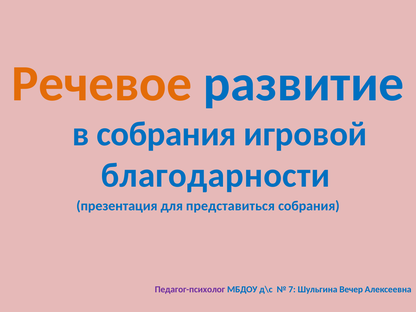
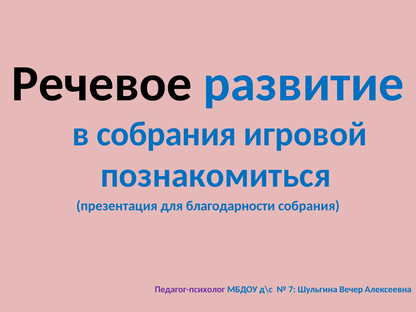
Речевое colour: orange -> black (102, 84)
благодарности: благодарности -> познакомиться (216, 176)
представиться: представиться -> благодарности (231, 206)
